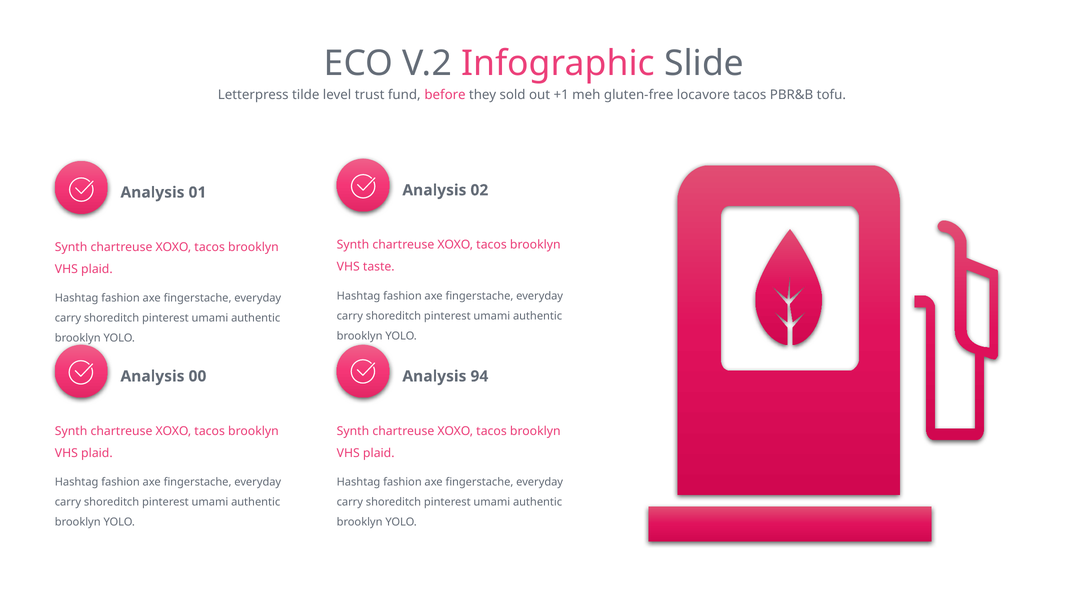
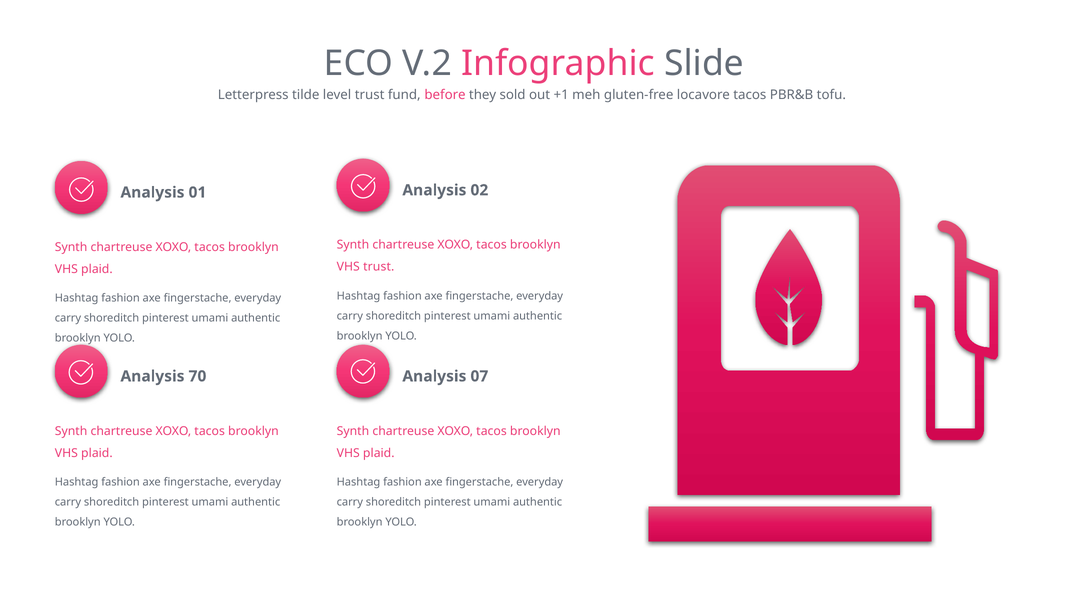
VHS taste: taste -> trust (379, 267)
00: 00 -> 70 (197, 376)
94: 94 -> 07 (479, 376)
